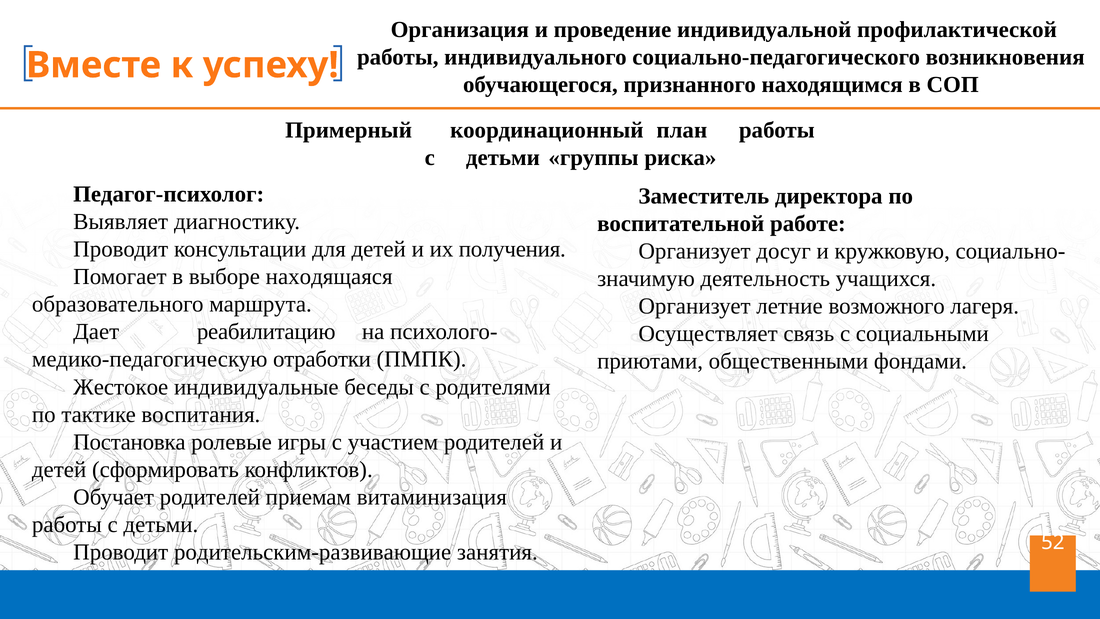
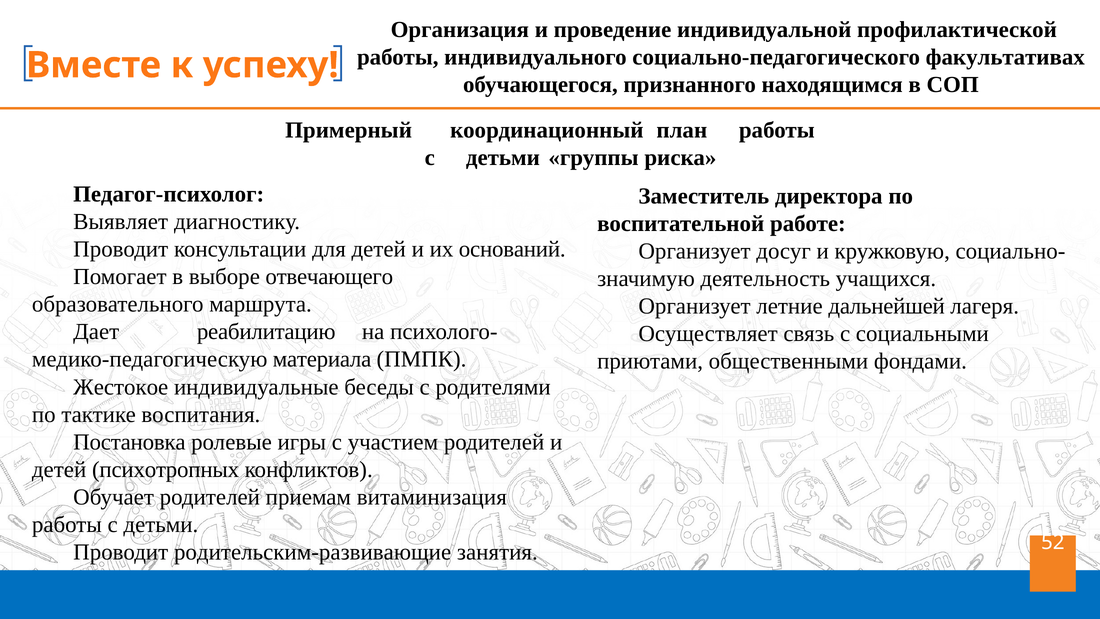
возникновения: возникновения -> факультативах (1005, 57)
получения: получения -> оснований (512, 249)
находящаяся: находящаяся -> отвечающего (329, 277)
возможного: возможного -> дальнейшей (887, 306)
отработки: отработки -> материала (322, 359)
сформировать: сформировать -> психотропных (166, 469)
